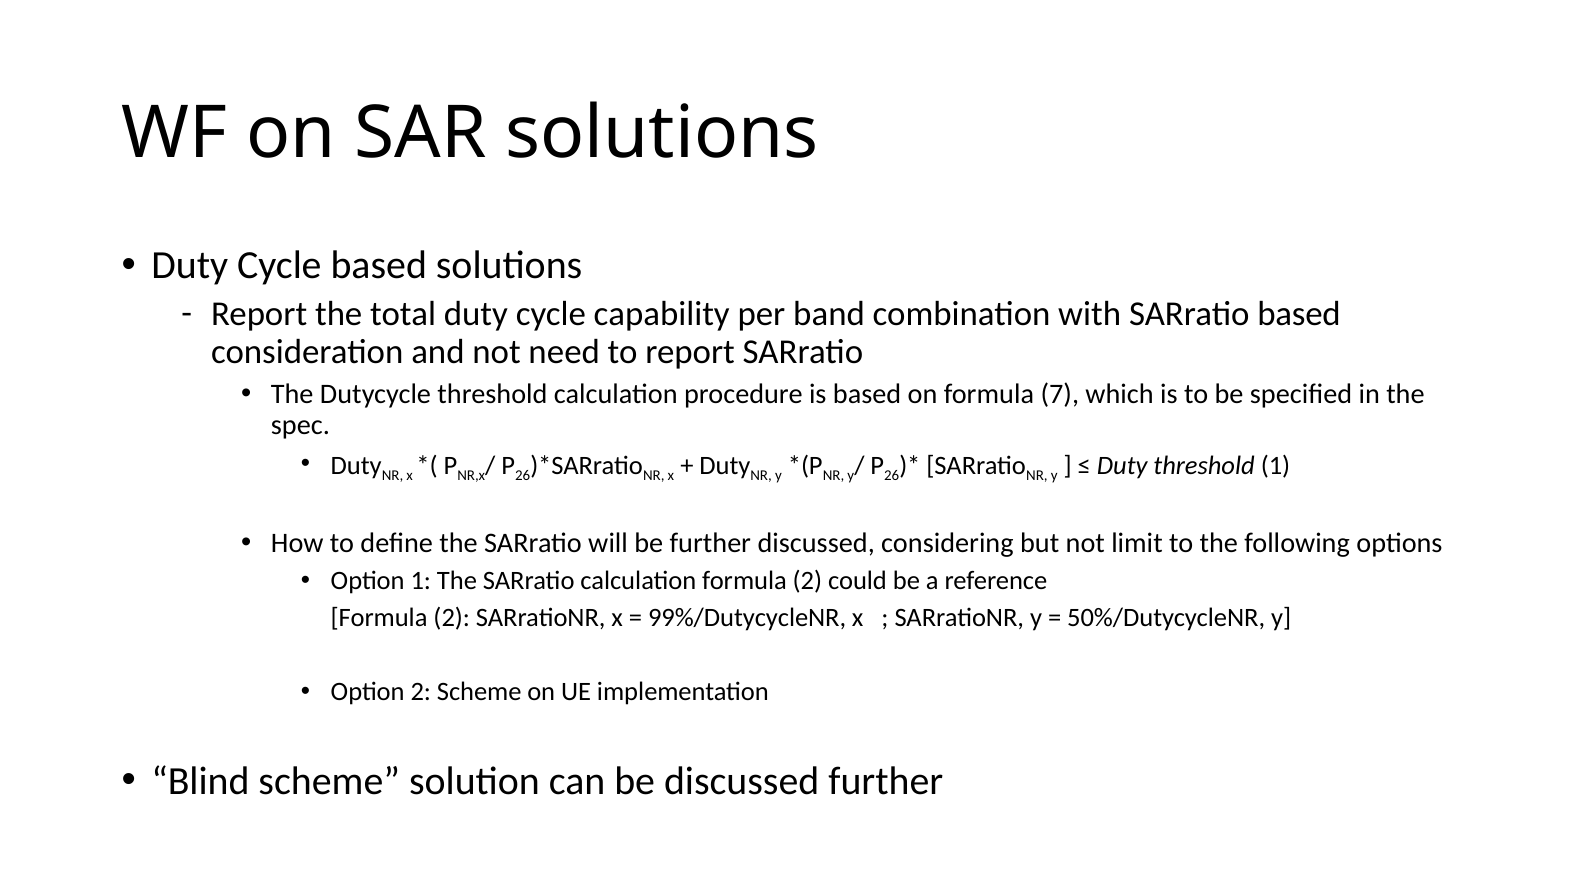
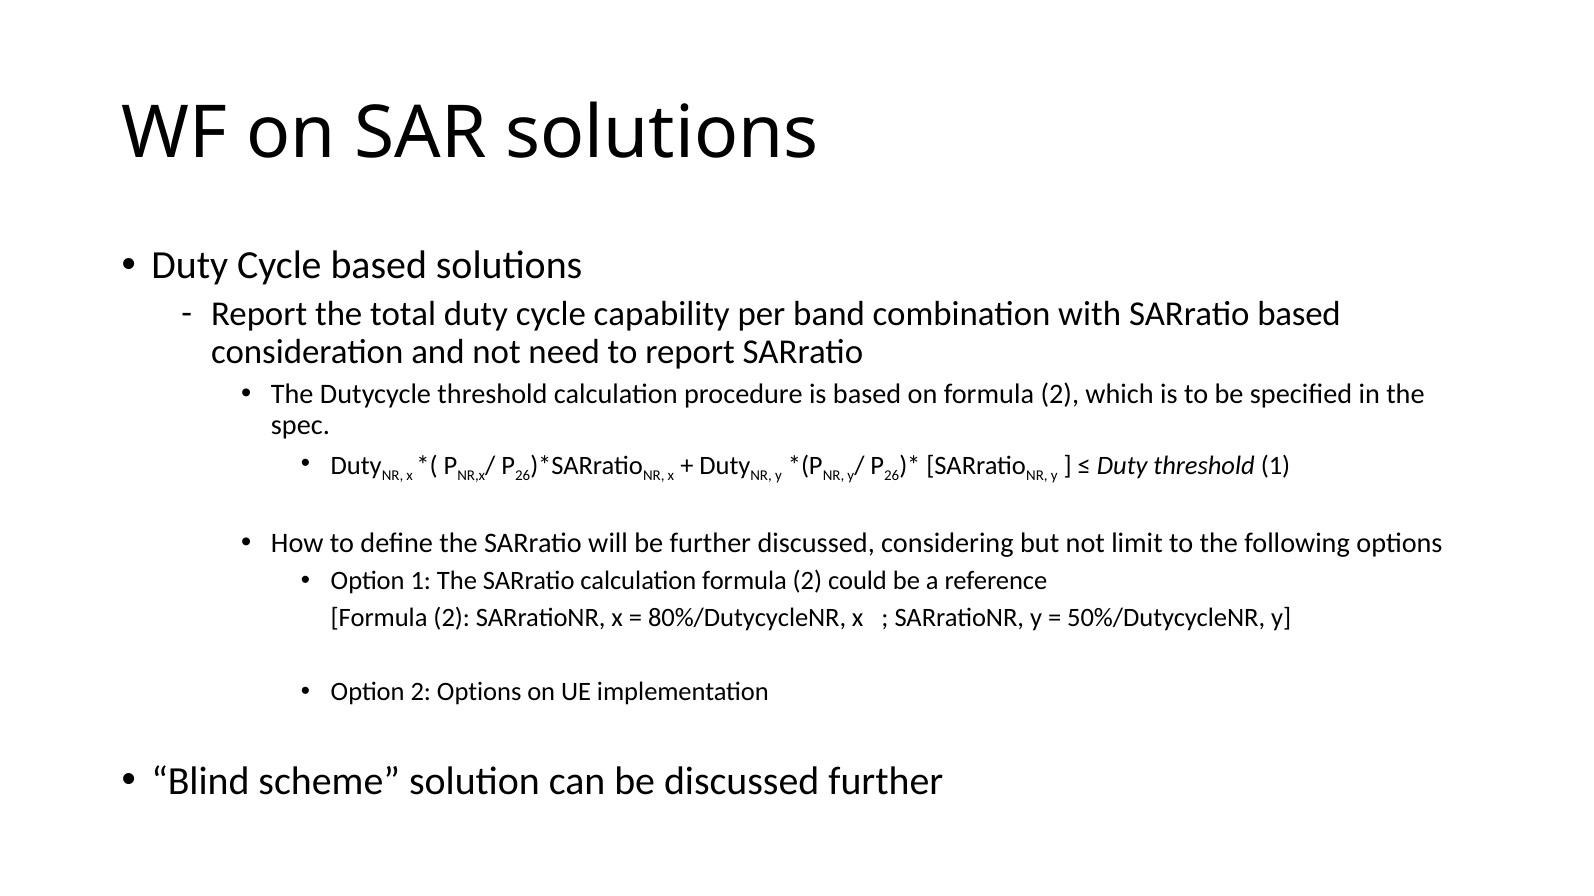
on formula 7: 7 -> 2 (1060, 395)
99%/DutycycleNR: 99%/DutycycleNR -> 80%/DutycycleNR (747, 618)
2 Scheme: Scheme -> Options (479, 692)
